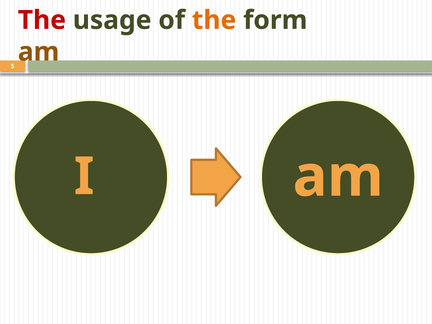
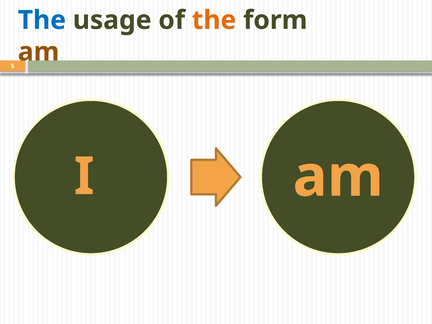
The colour: red -> blue (42, 20)
